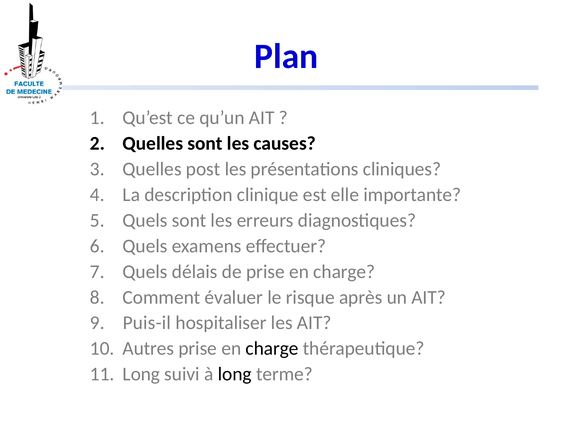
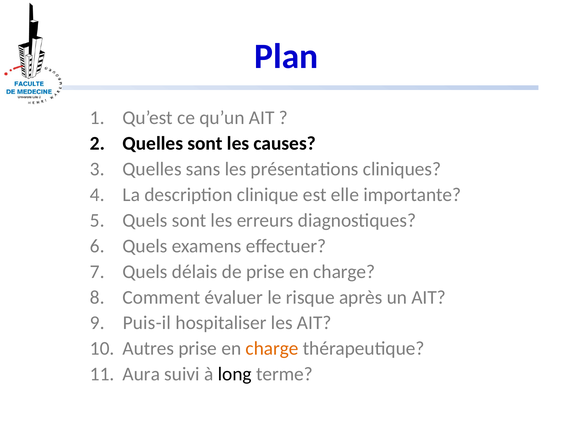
post: post -> sans (203, 169)
charge colour: black -> orange (272, 348)
Long: Long -> Aura (141, 374)
